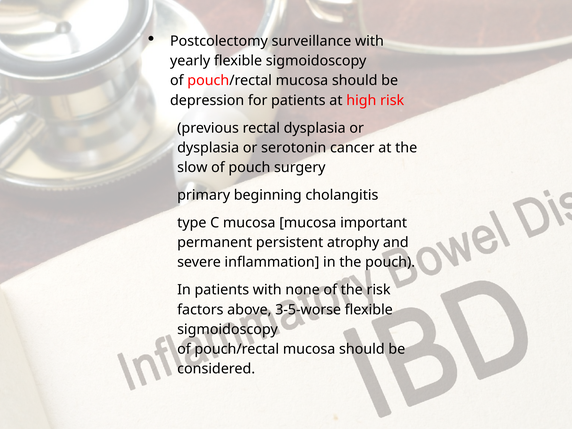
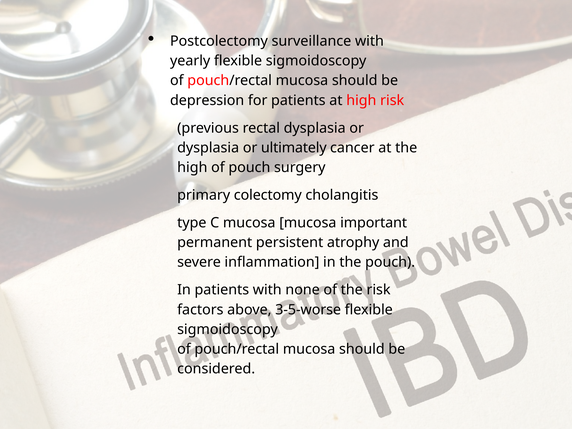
serotonin: serotonin -> ultimately (294, 148)
slow: slow -> high (192, 167)
beginning: beginning -> colectomy (268, 195)
